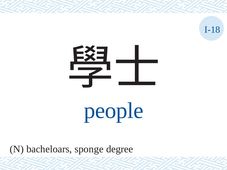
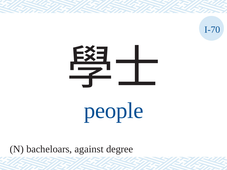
I-18: I-18 -> I-70 (212, 30)
sponge: sponge -> against (89, 149)
